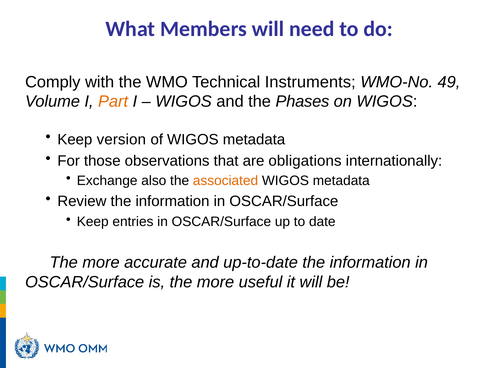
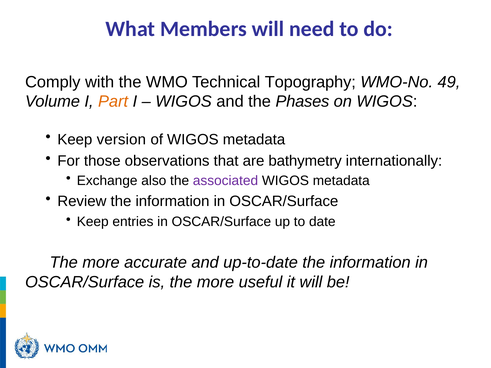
Instruments: Instruments -> Topography (310, 82)
obligations: obligations -> bathymetry (305, 161)
associated colour: orange -> purple (225, 181)
